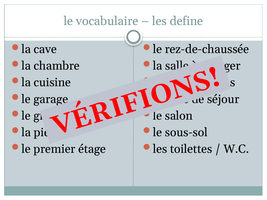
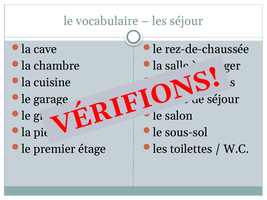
les define: define -> séjour (186, 21)
